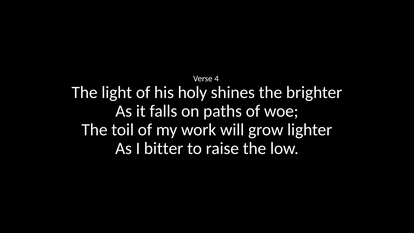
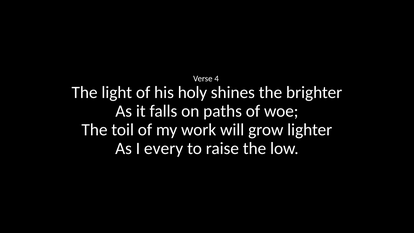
bitter: bitter -> every (164, 148)
